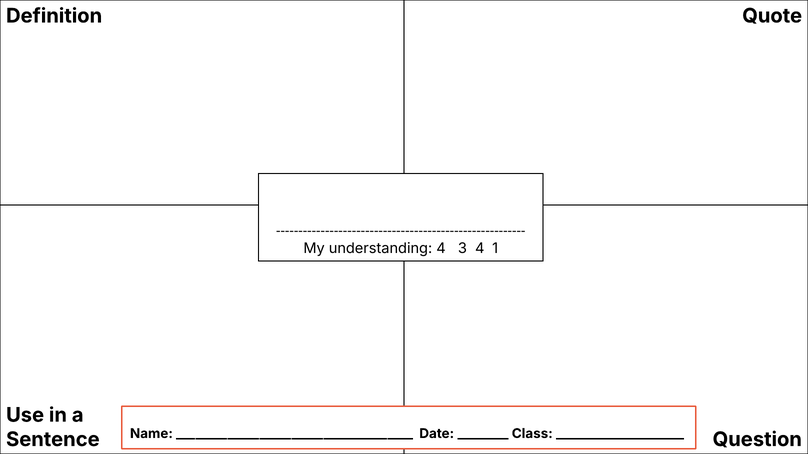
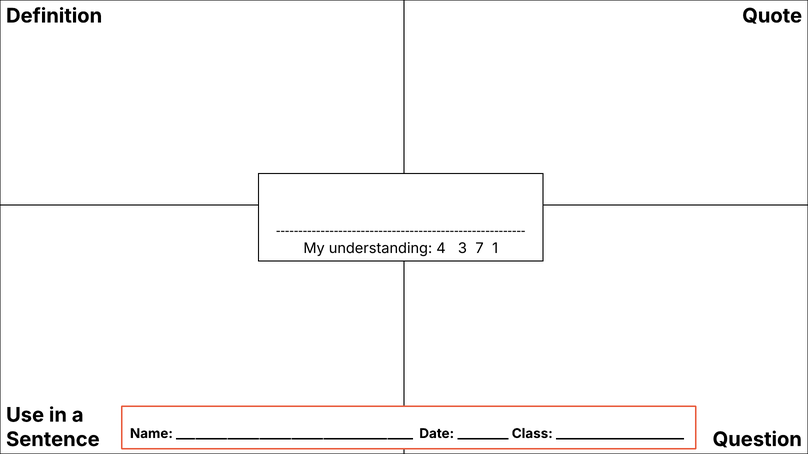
3 4: 4 -> 7 (480, 249)
